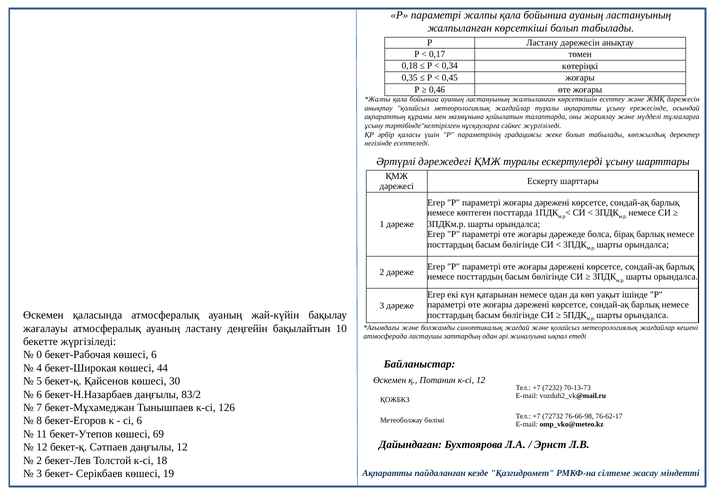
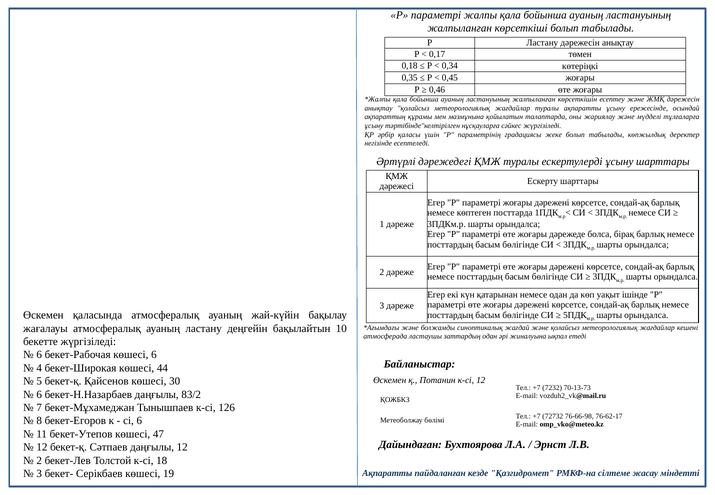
0: 0 -> 6 (39, 355)
69: 69 -> 47 (158, 434)
